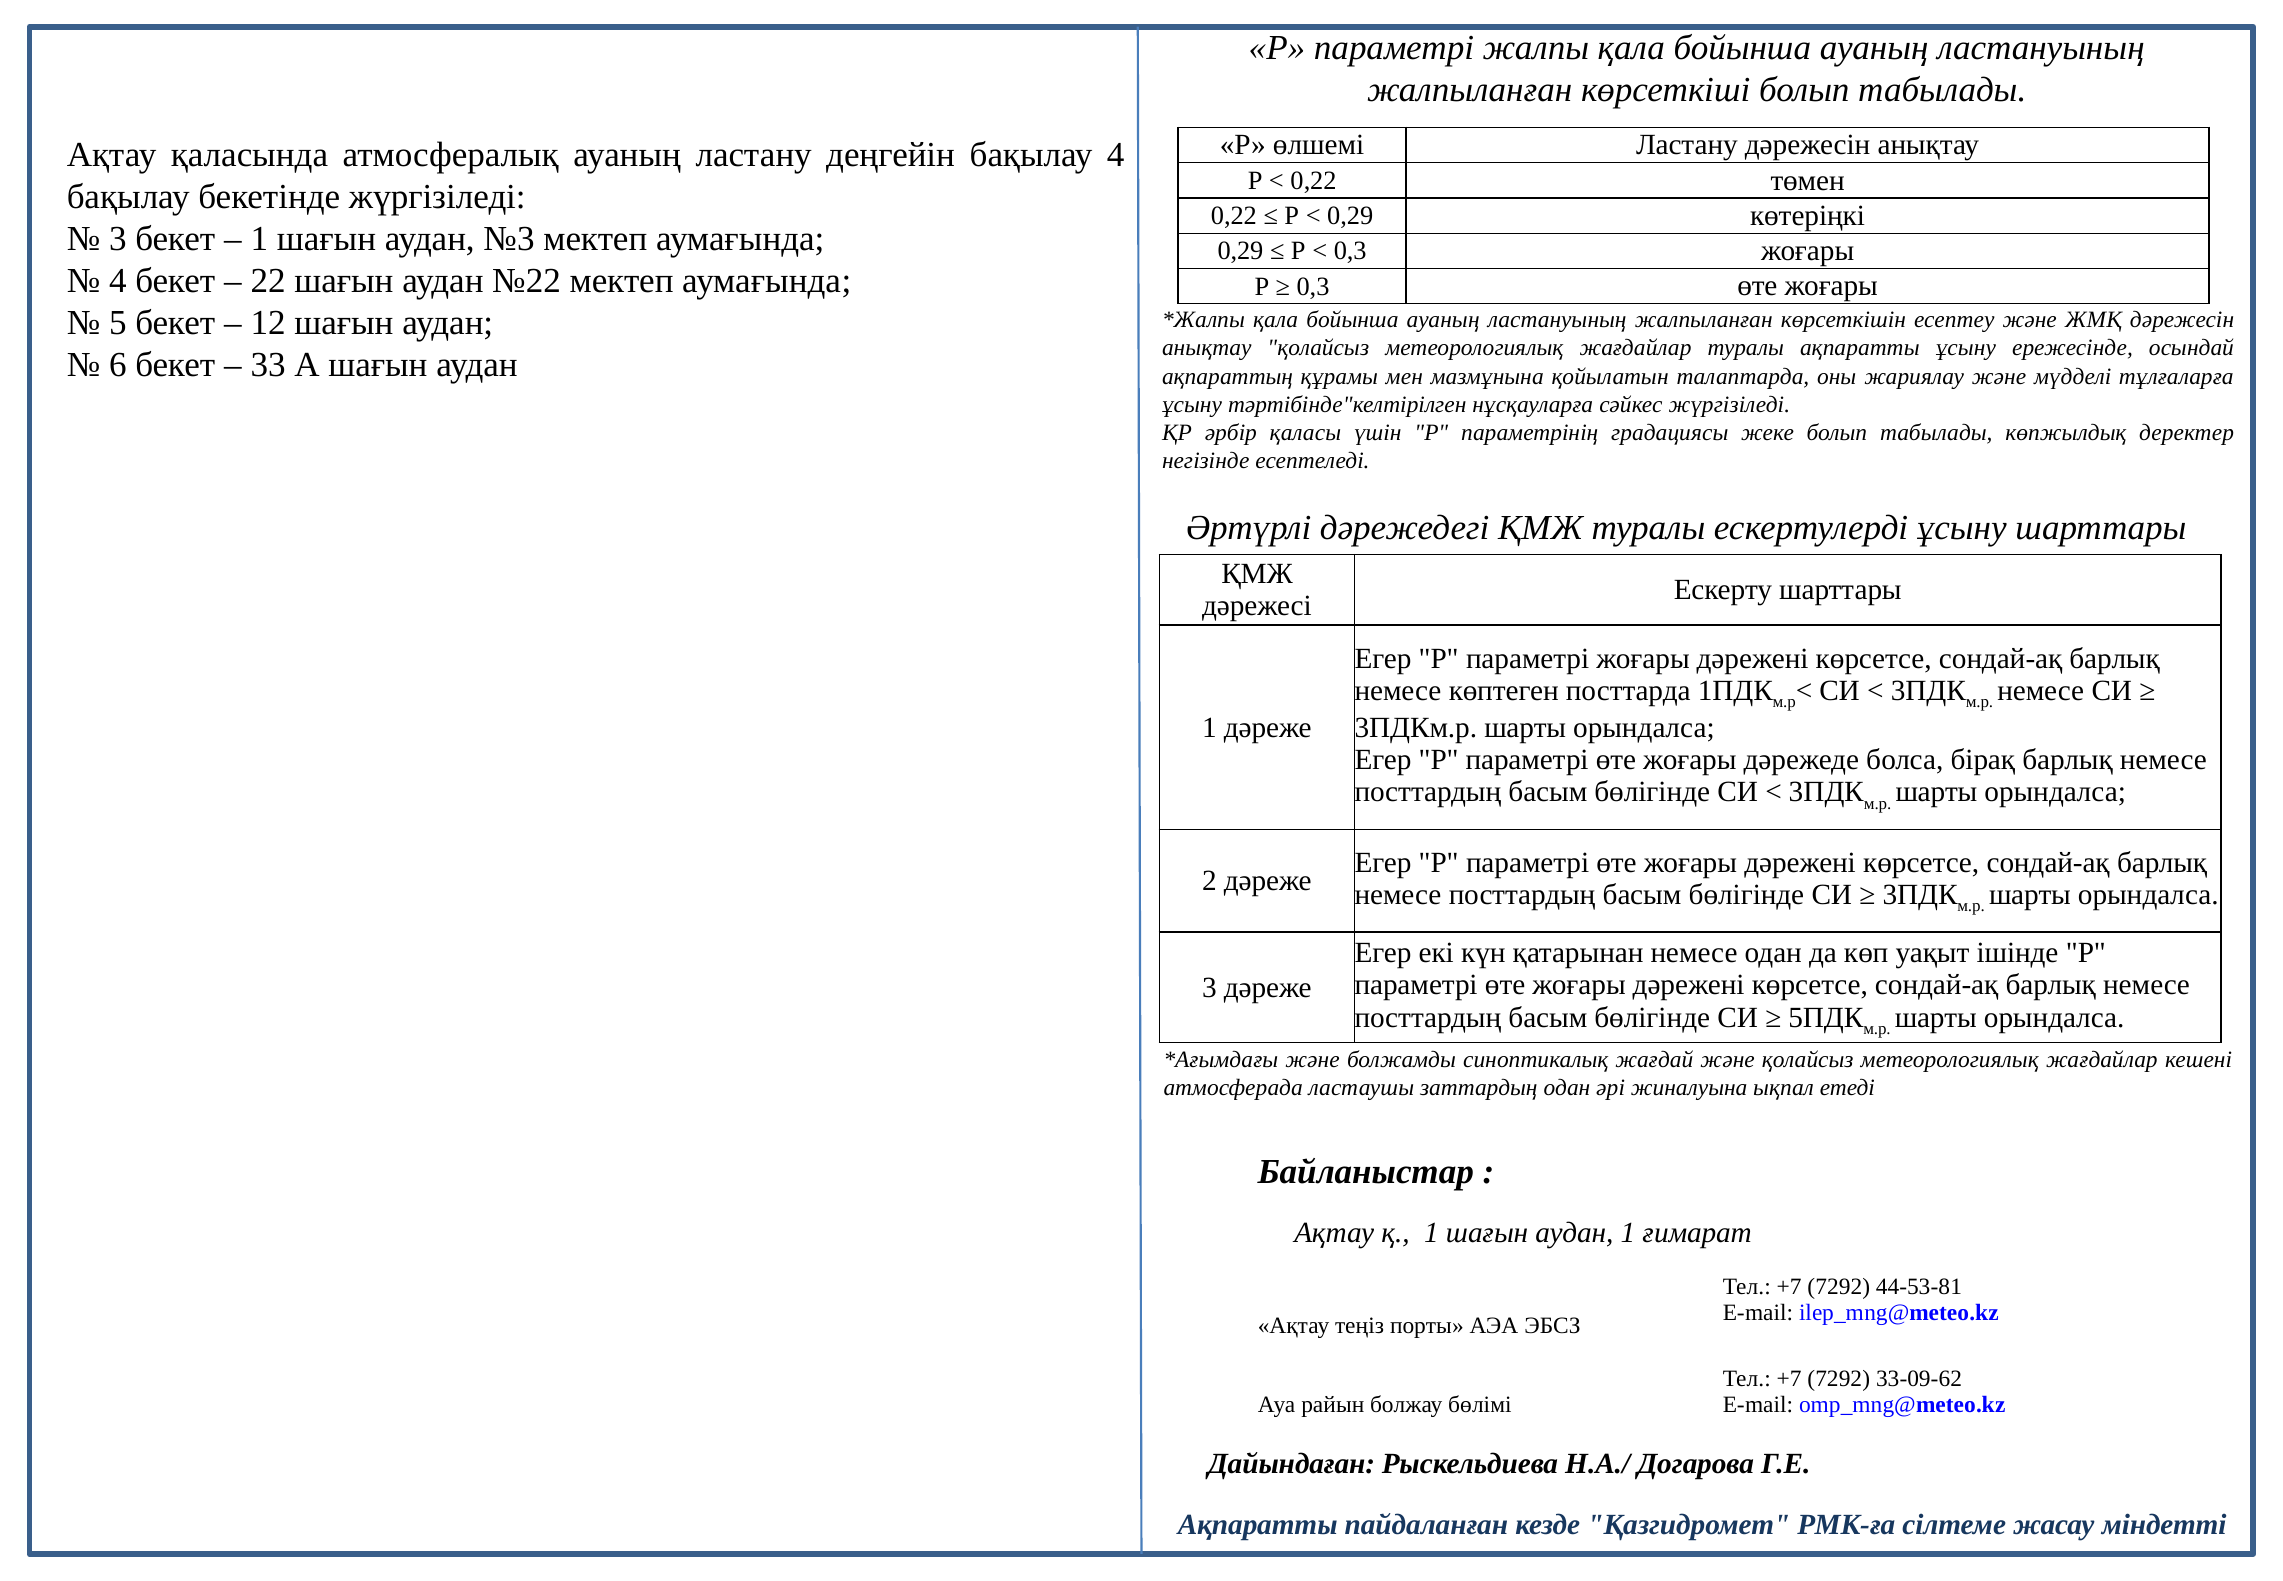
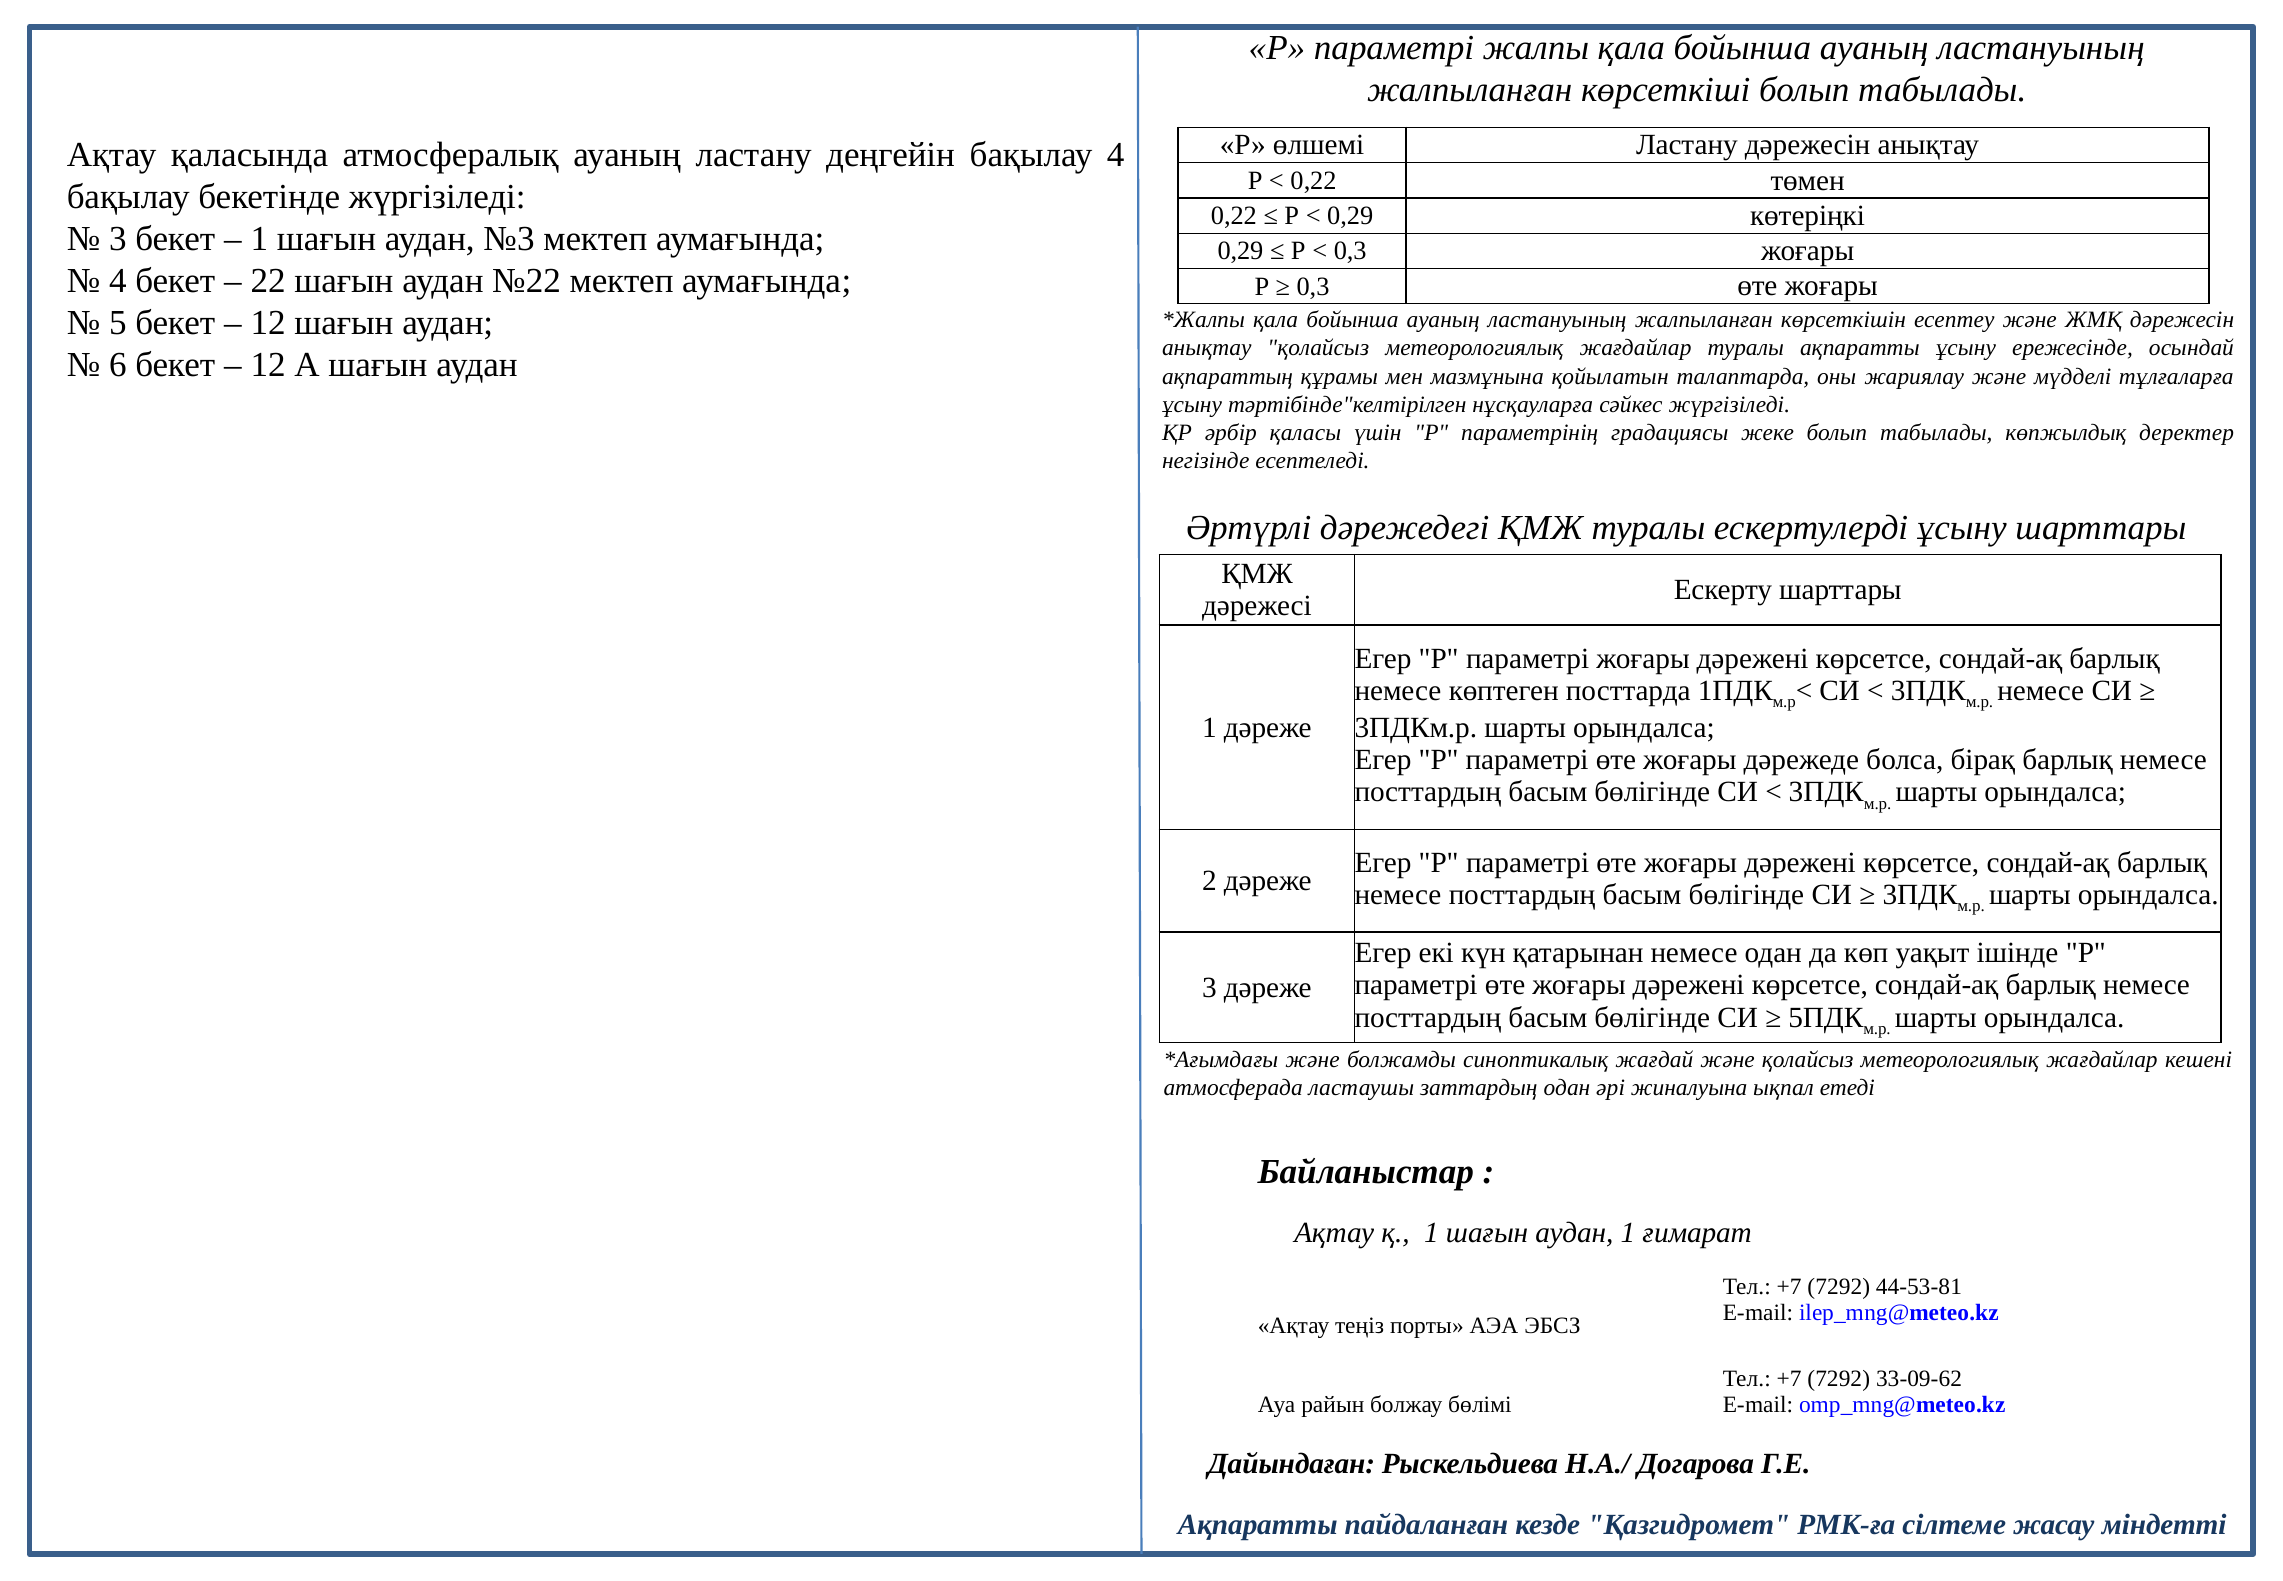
33: 33 -> 12 (268, 365)
